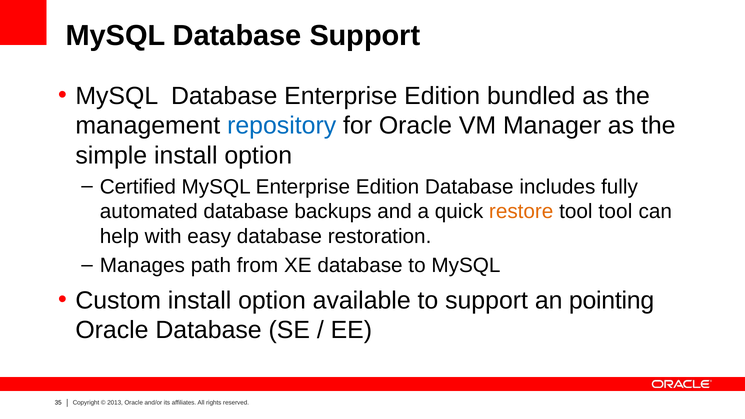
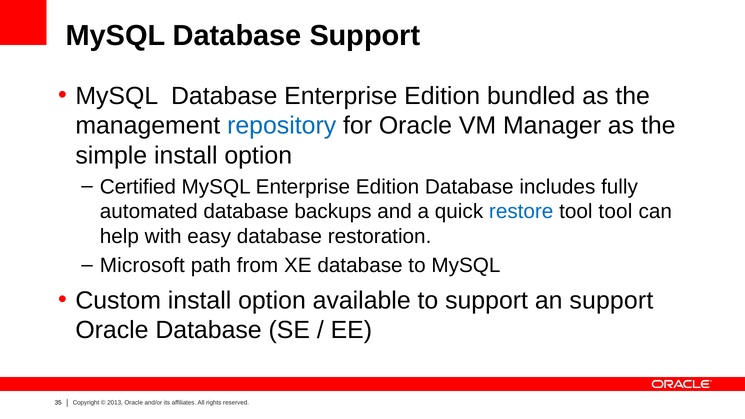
restore colour: orange -> blue (521, 212)
Manages: Manages -> Microsoft (142, 266)
an pointing: pointing -> support (611, 300)
